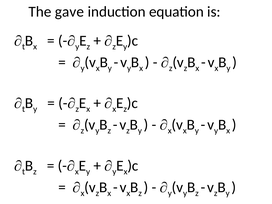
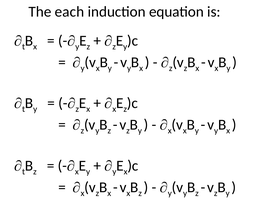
gave: gave -> each (69, 12)
